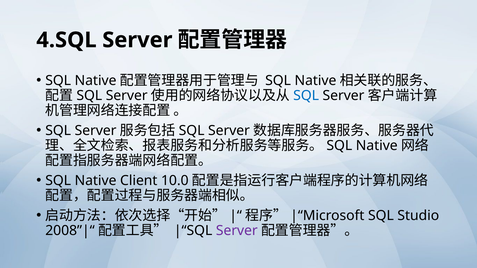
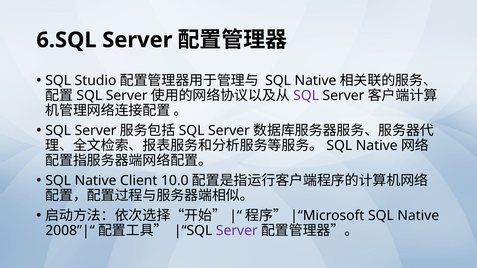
4.SQL: 4.SQL -> 6.SQL (66, 40)
Native: Native -> Studio (96, 81)
SQL colour: blue -> purple (306, 96)
Studio: Studio -> Native (418, 216)
